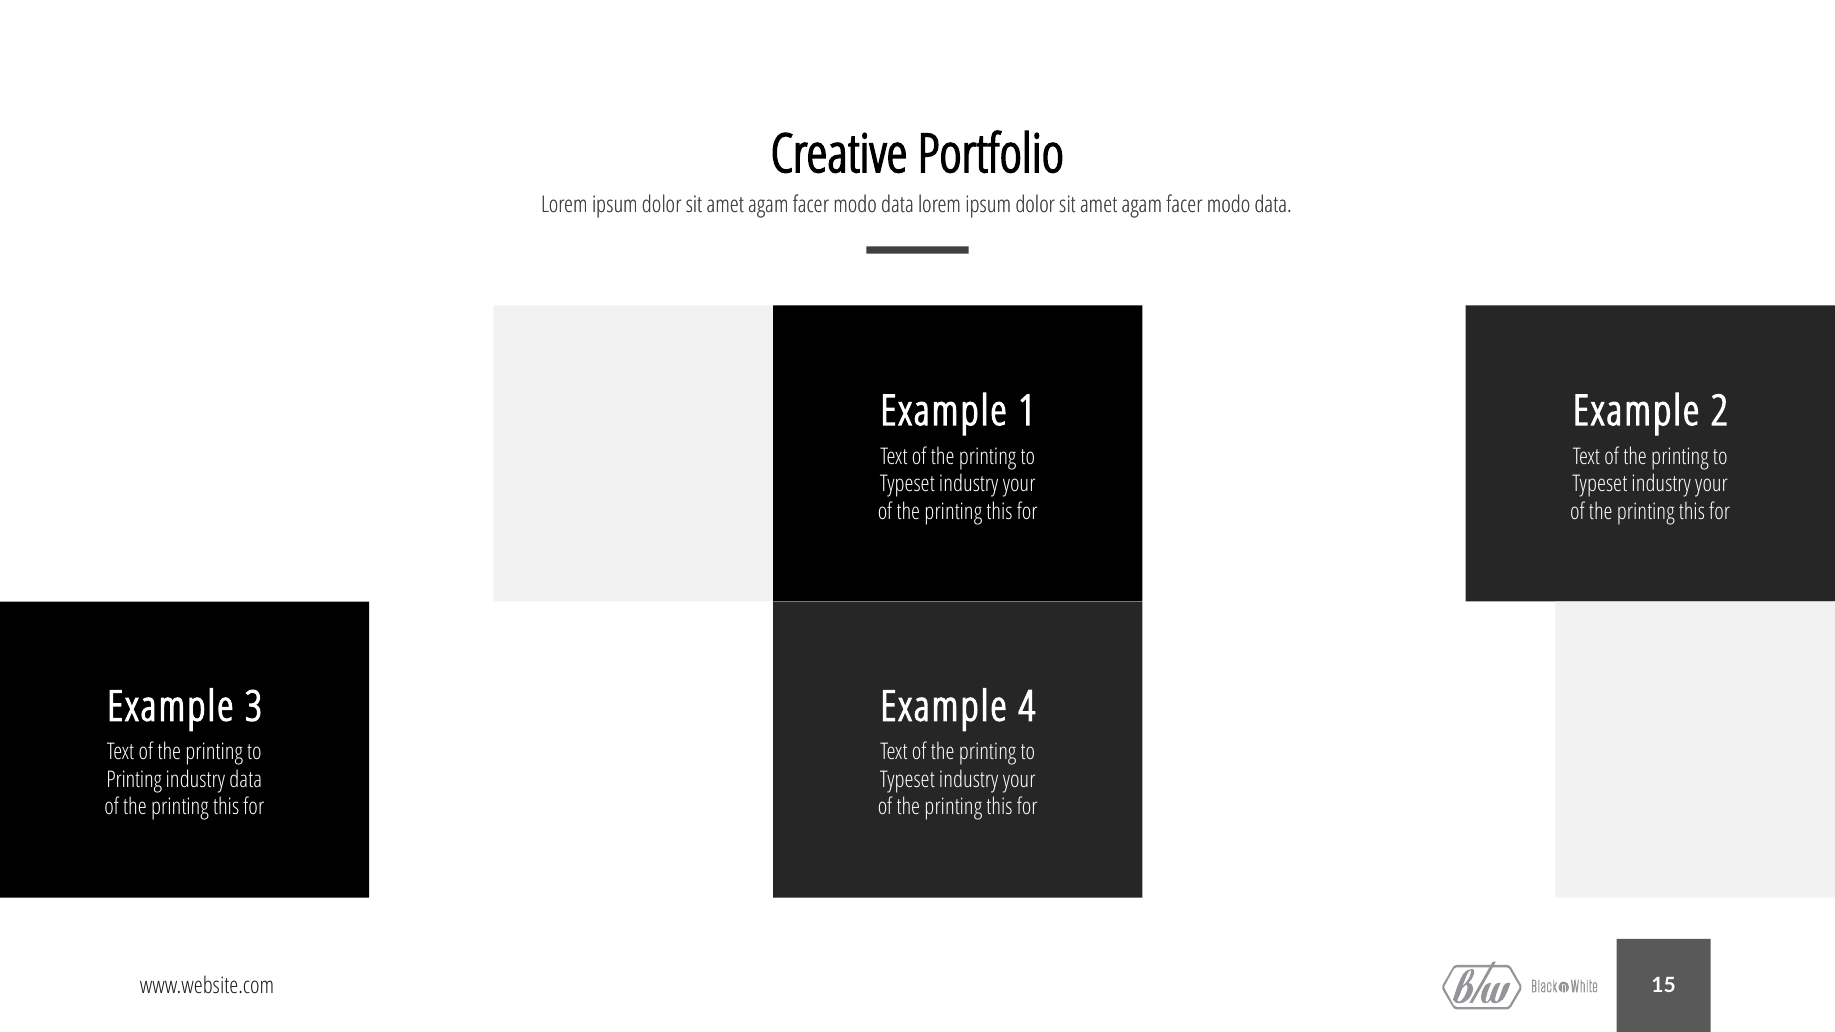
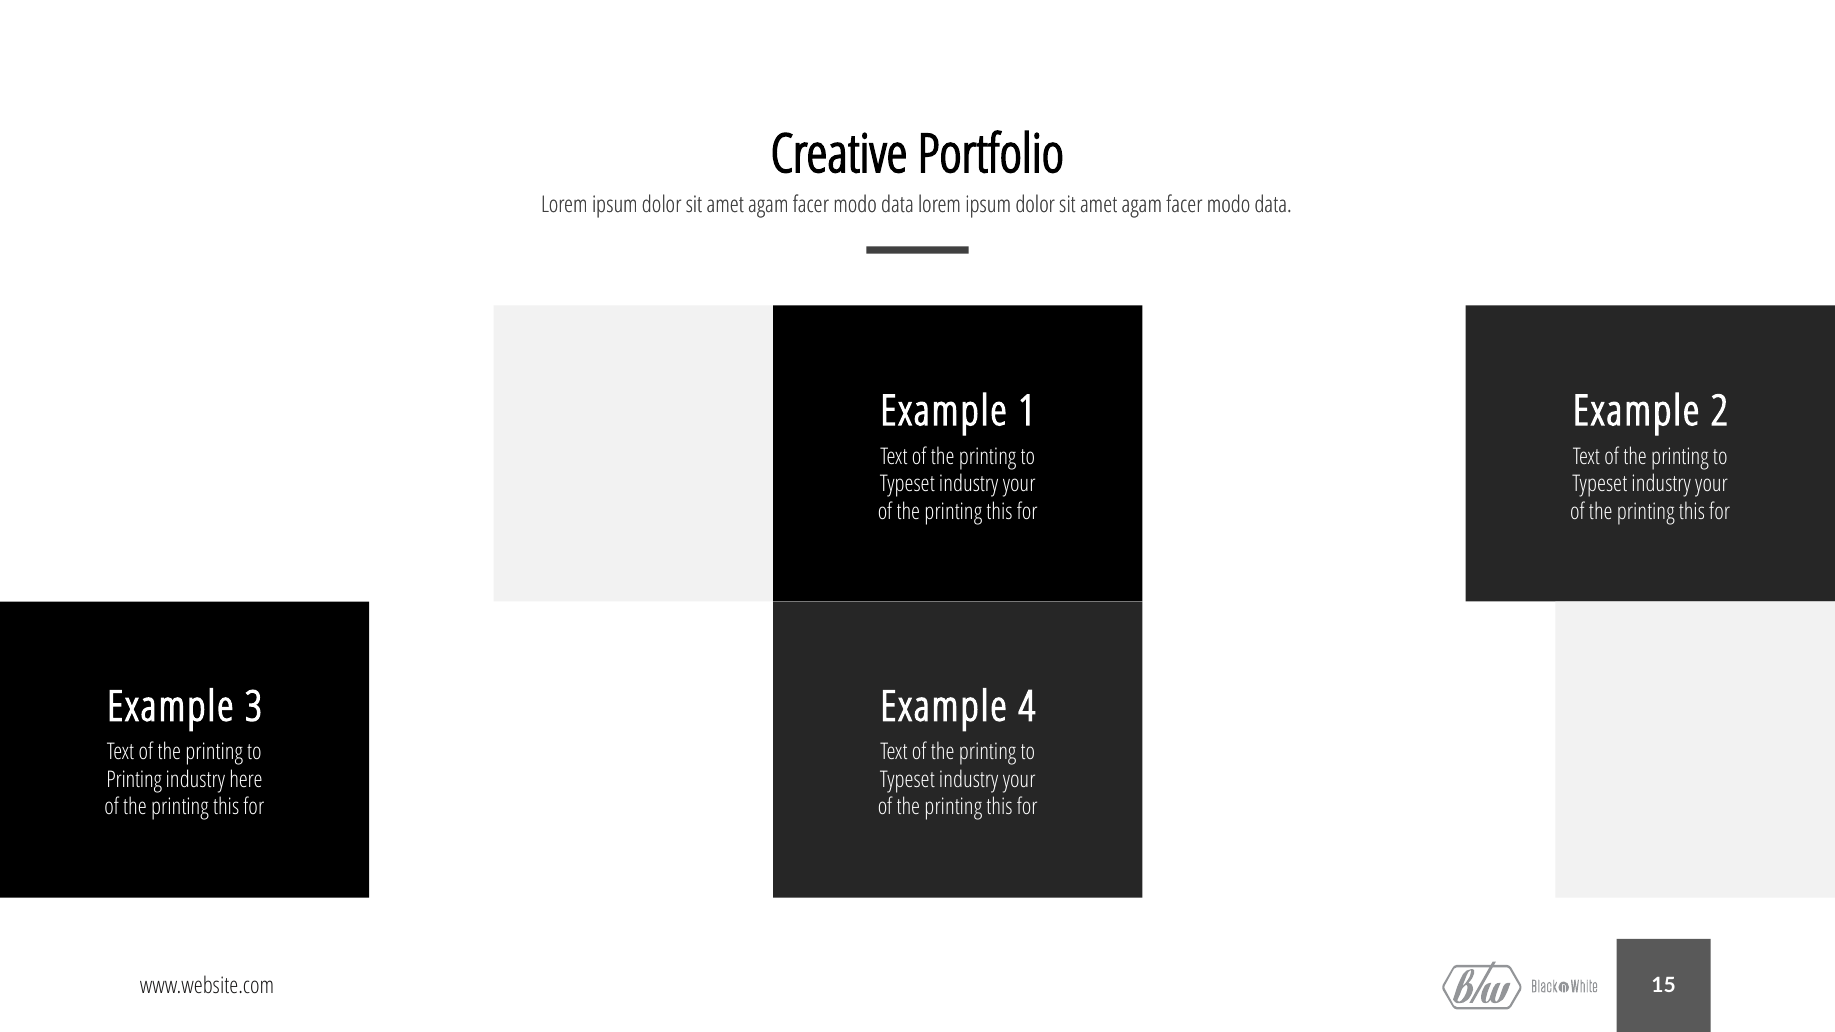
industry data: data -> here (246, 780)
